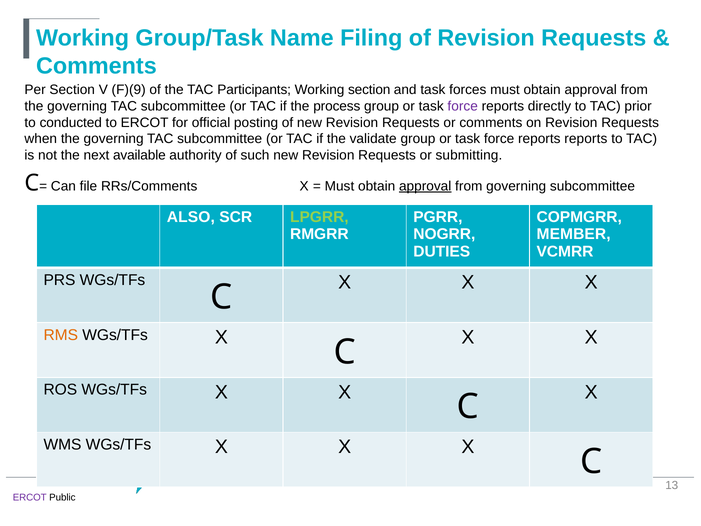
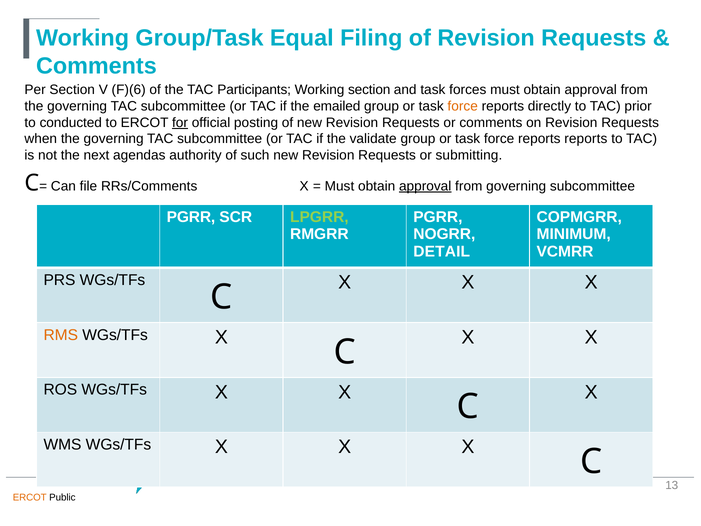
Name: Name -> Equal (302, 38)
F)(9: F)(9 -> F)(6 (129, 90)
process: process -> emailed (337, 106)
force colour: purple -> orange (463, 106)
for underline: none -> present (180, 123)
available: available -> agendas (139, 155)
ALSO: ALSO -> PGRR (191, 217)
MEMBER: MEMBER -> MINIMUM (574, 234)
DUTIES: DUTIES -> DETAIL (442, 251)
ERCOT colour: purple -> orange (30, 497)
